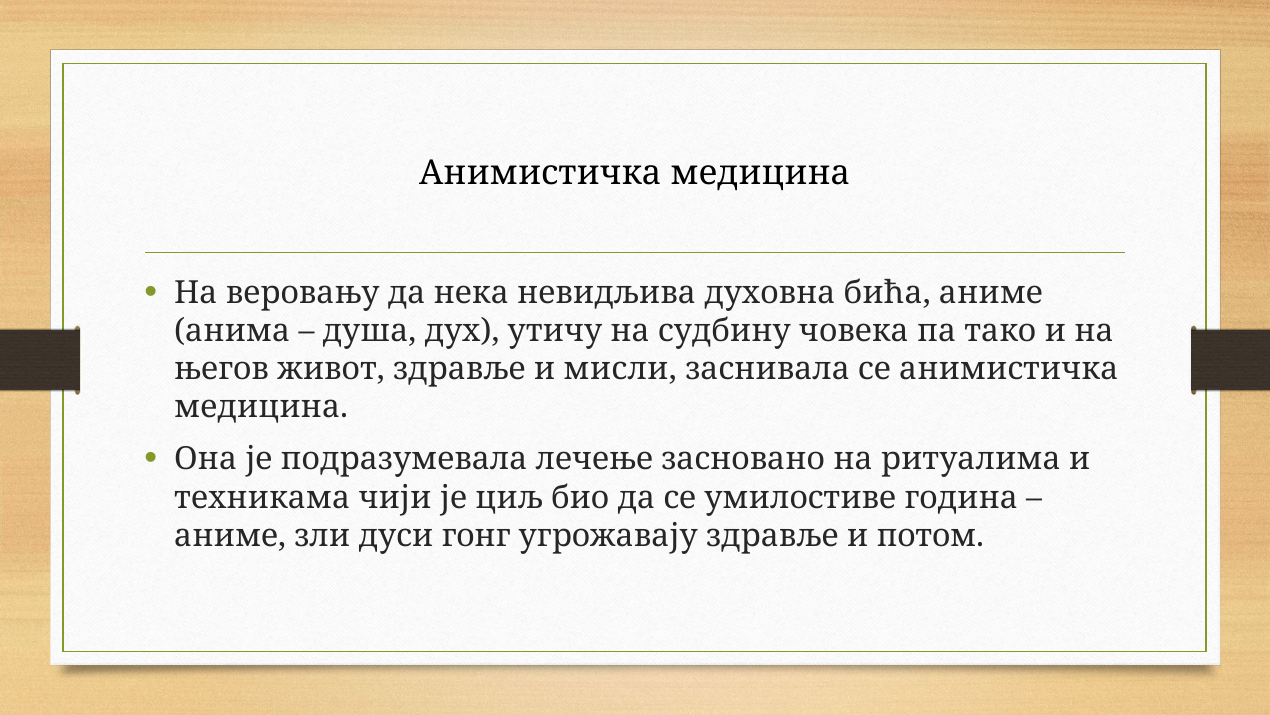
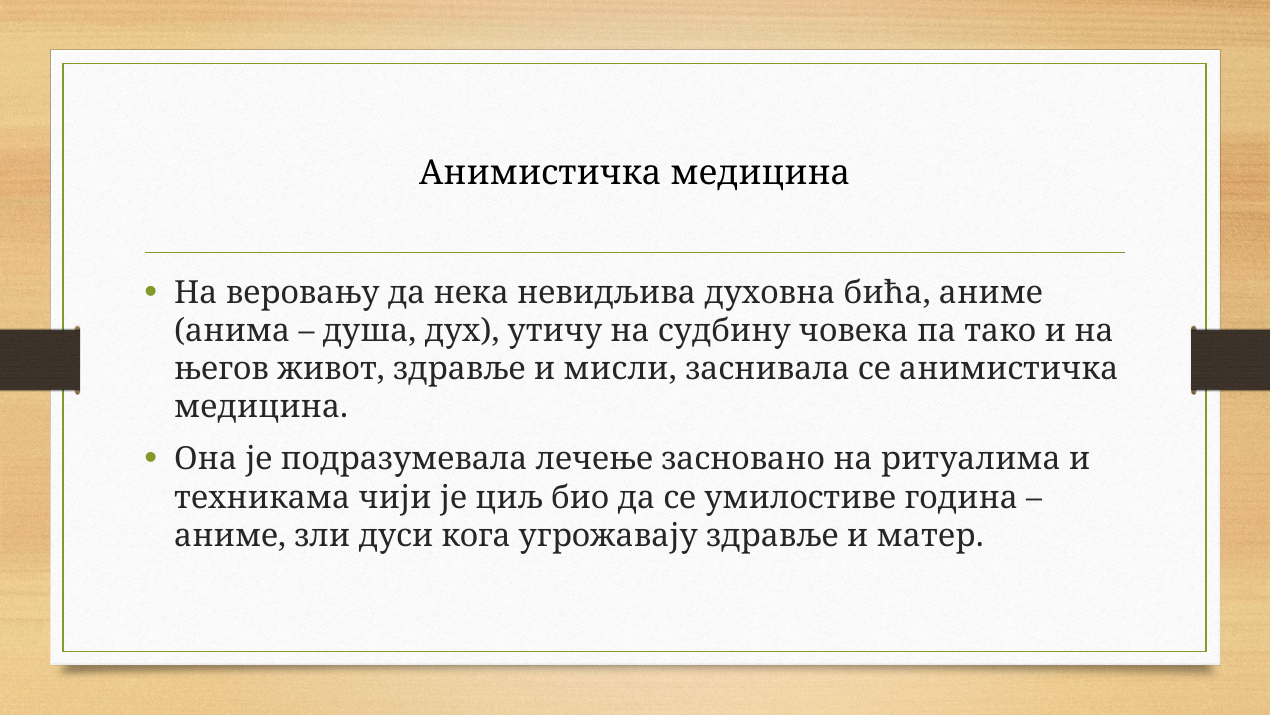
гонг: гонг -> кога (476, 535)
потом: потом -> матер (930, 535)
